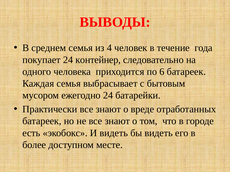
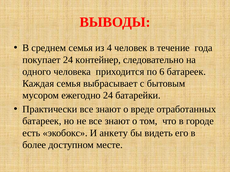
И видеть: видеть -> анкету (114, 133)
